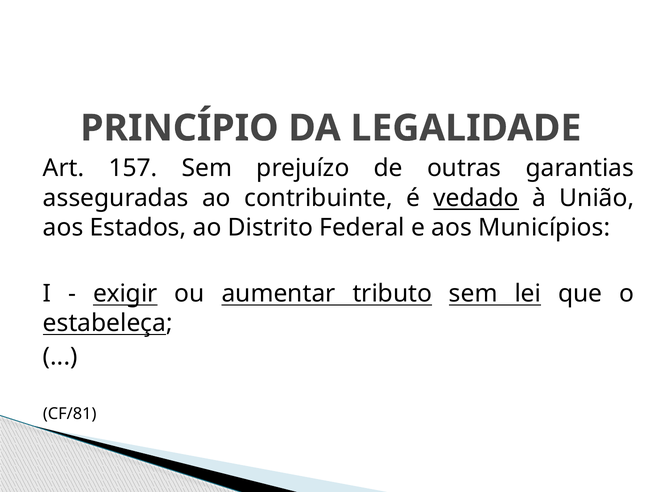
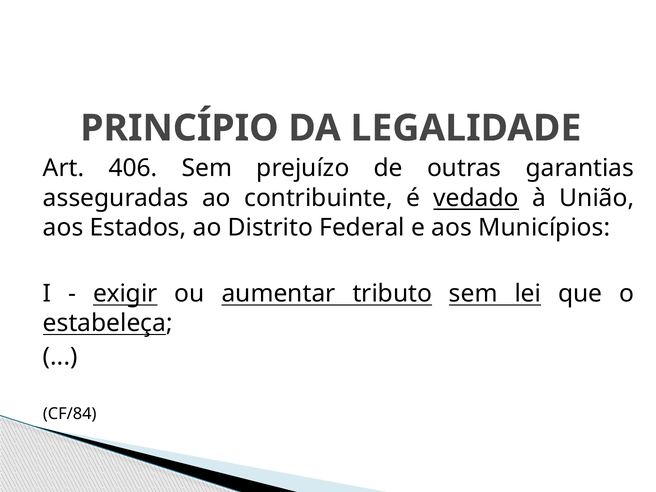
157: 157 -> 406 (133, 168)
CF/81: CF/81 -> CF/84 (70, 414)
